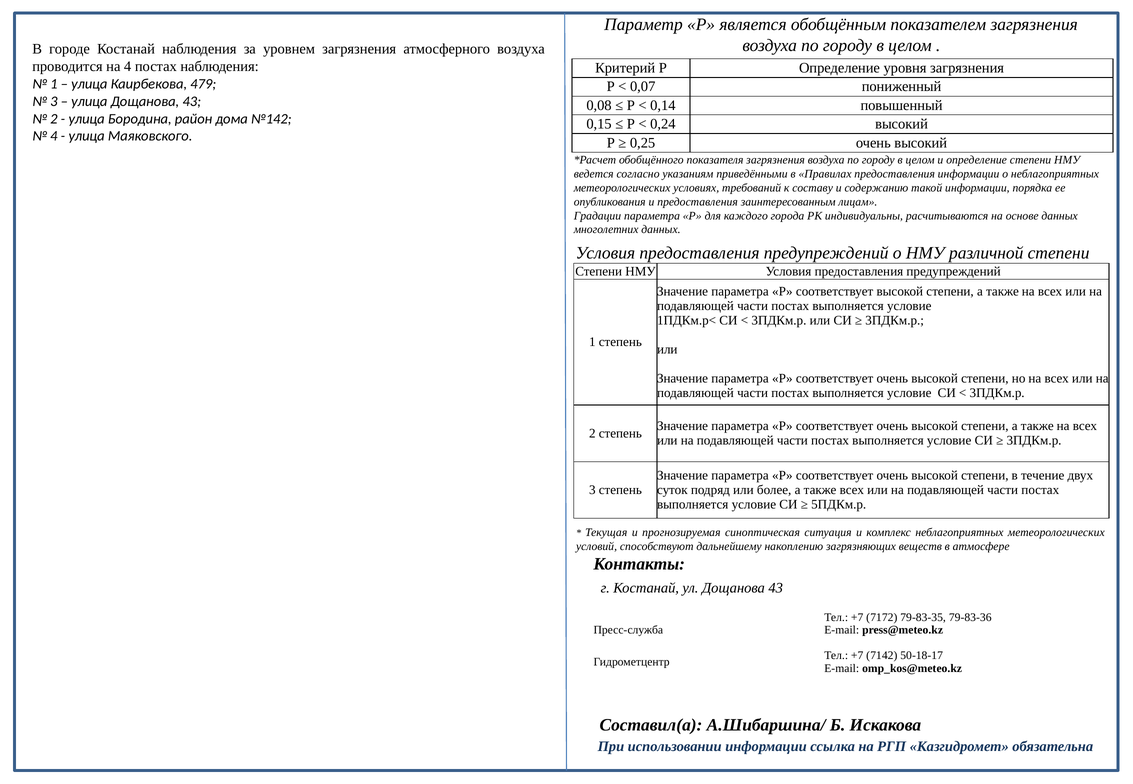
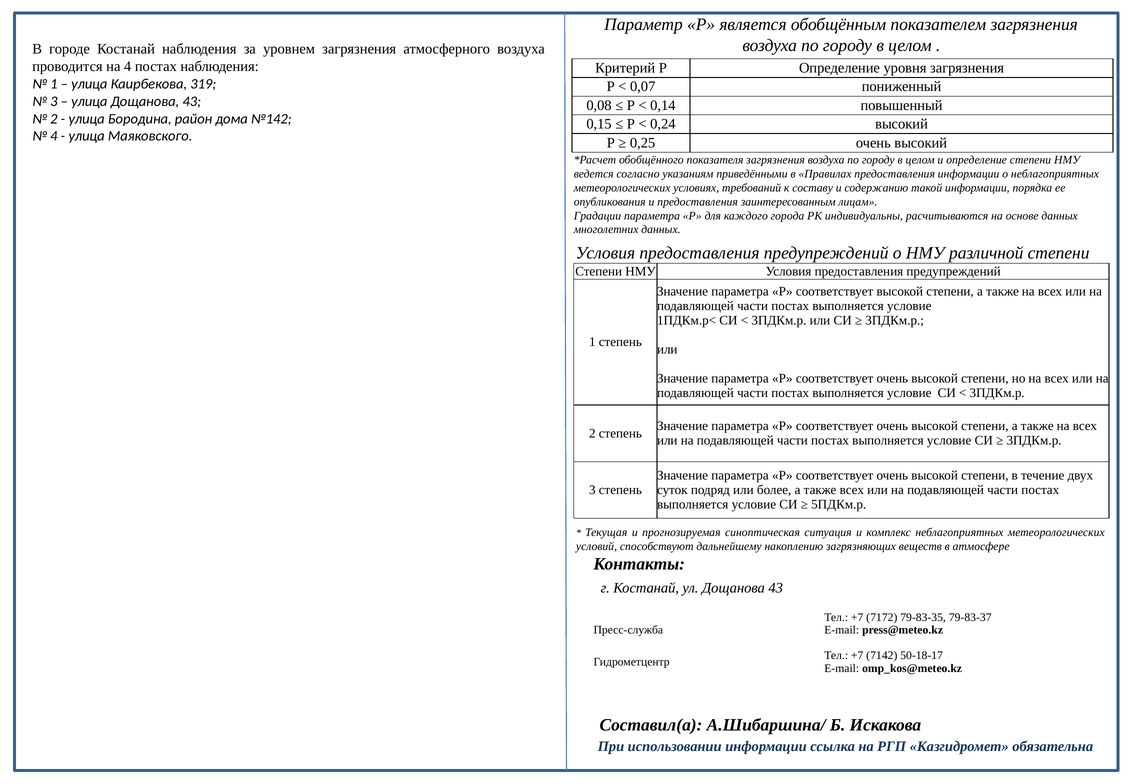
479: 479 -> 319 (203, 84)
79-83-36: 79-83-36 -> 79-83-37 (970, 618)
